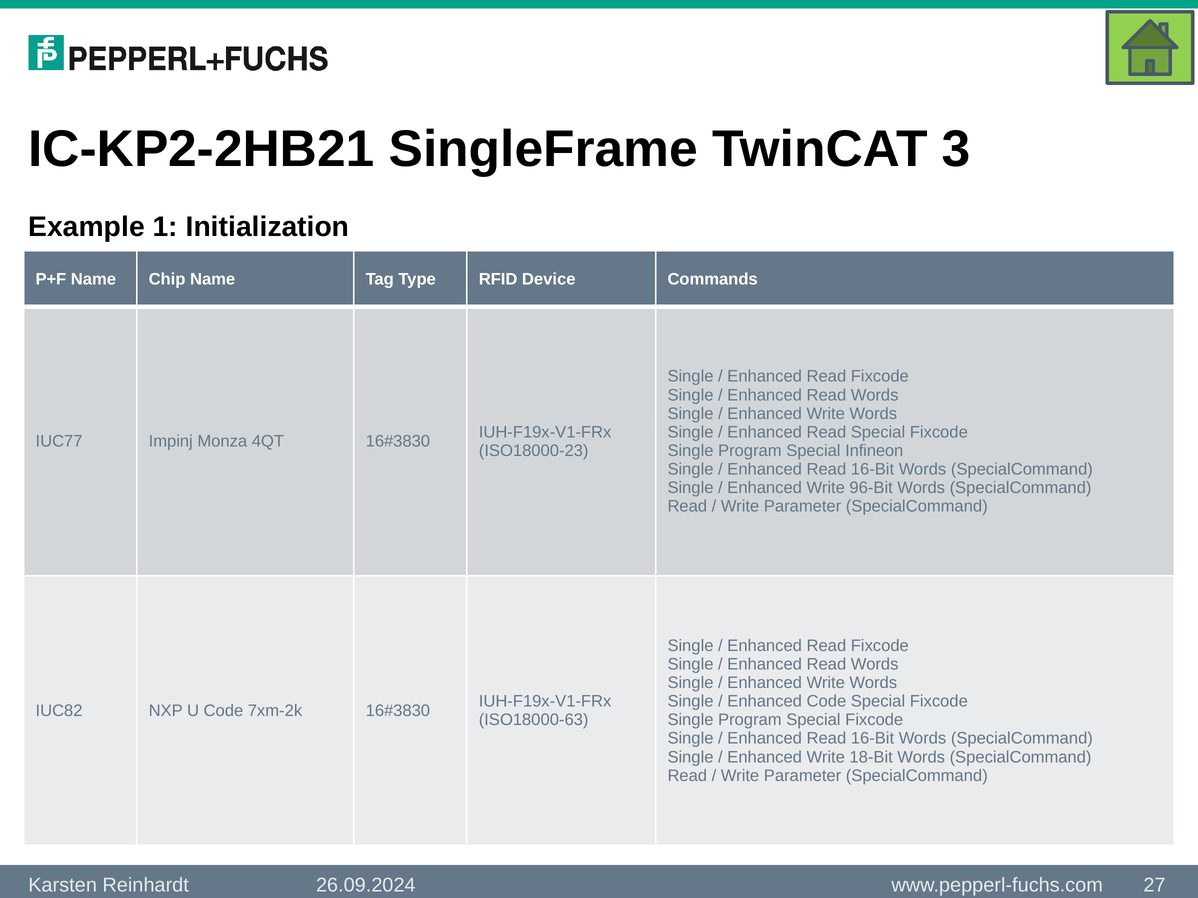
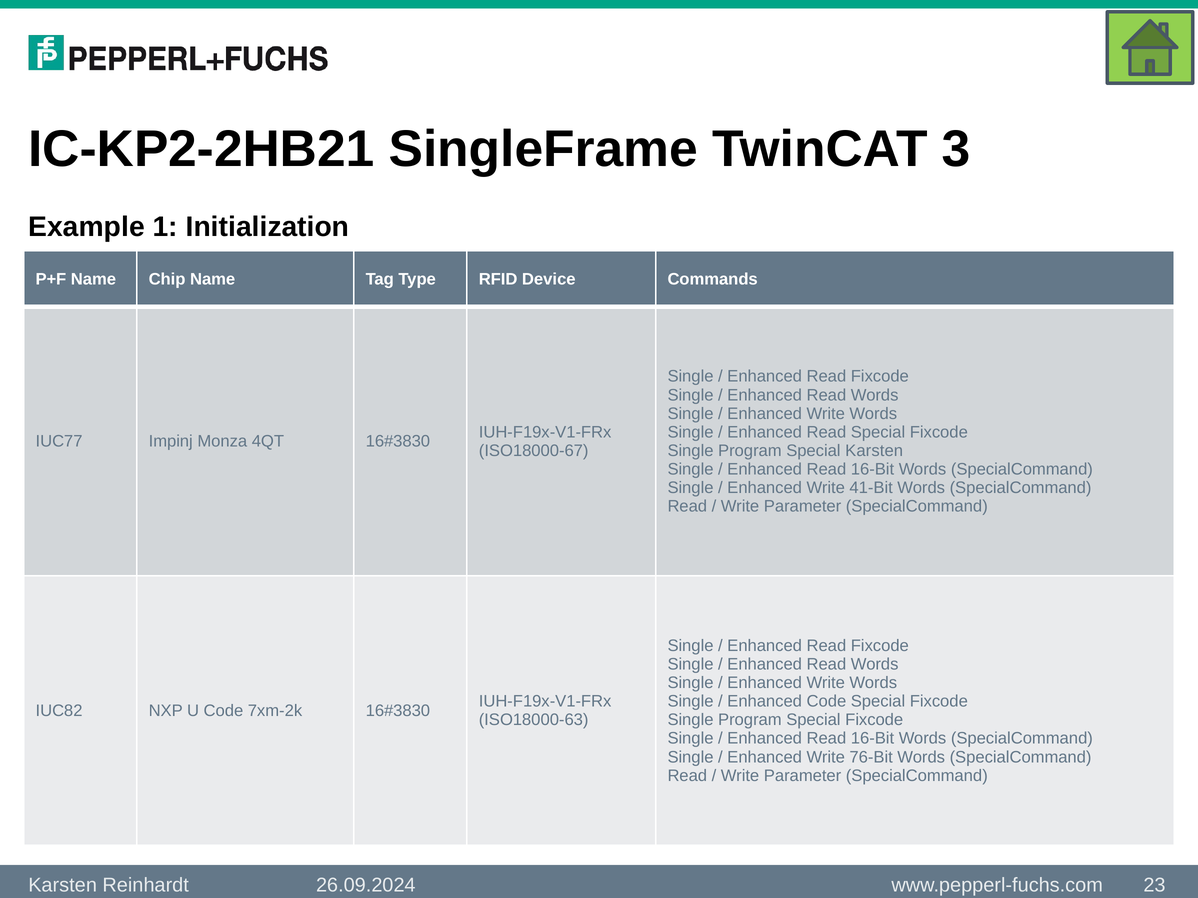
ISO18000-23: ISO18000-23 -> ISO18000-67 (534, 451)
Special Infineon: Infineon -> Karsten (874, 451)
96-Bit: 96-Bit -> 41-Bit (871, 488)
18-Bit: 18-Bit -> 76-Bit (871, 757)
27: 27 -> 23 (1154, 886)
